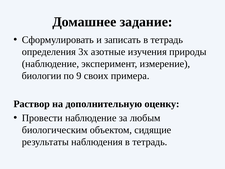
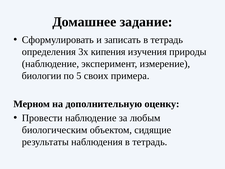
азотные: азотные -> кипения (108, 52)
9: 9 -> 5 (79, 76)
Раствор: Раствор -> Мерном (32, 104)
